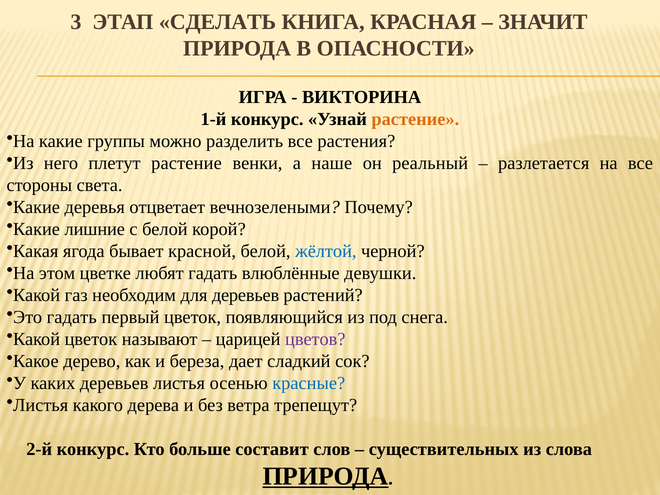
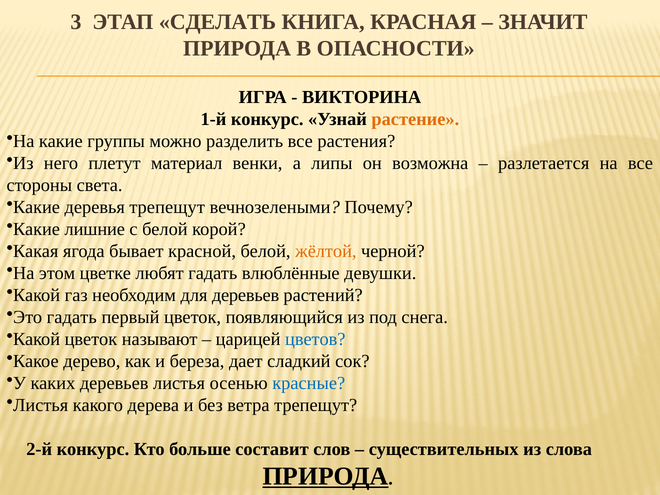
плетут растение: растение -> материал (187, 163)
наше: наше -> липы (332, 163)
реальный: реальный -> возможна (430, 163)
деревья отцветает: отцветает -> трепещут (167, 207)
жёлтой colour: blue -> orange (326, 251)
цветов colour: purple -> blue (315, 339)
